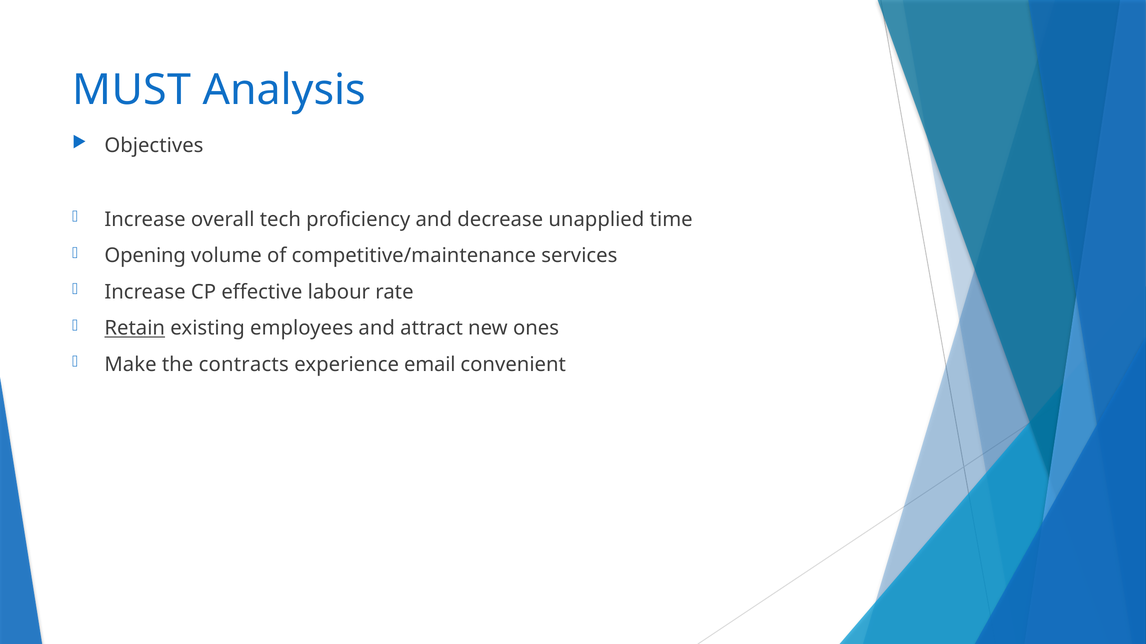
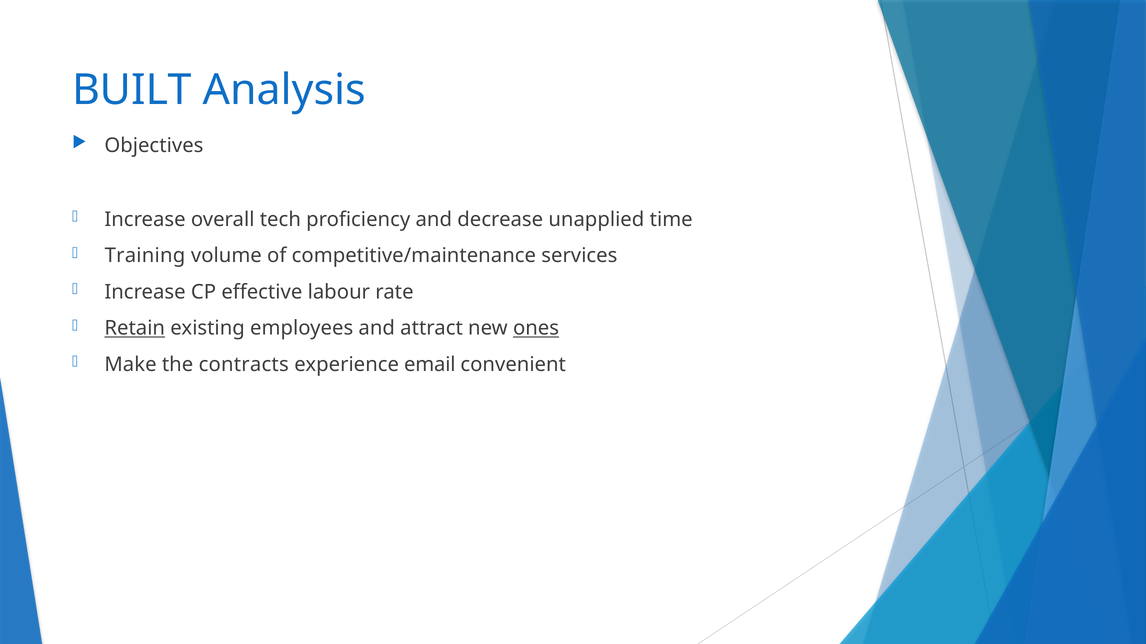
MUST: MUST -> BUILT (132, 90)
Opening: Opening -> Training (145, 256)
ones underline: none -> present (536, 329)
